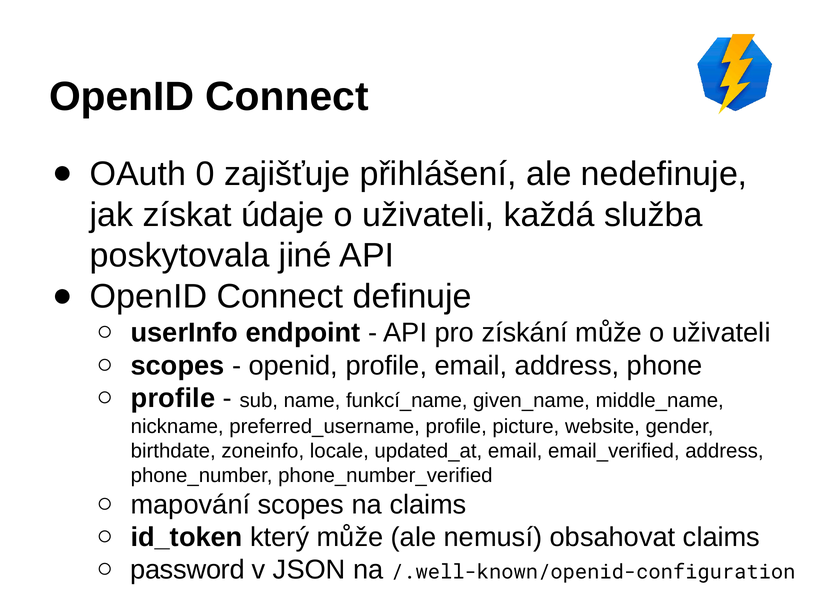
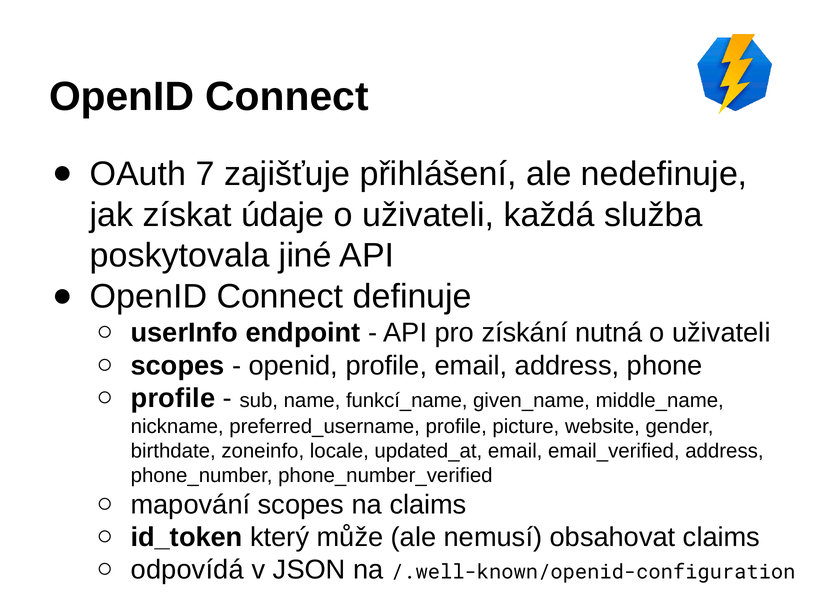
0: 0 -> 7 (205, 174)
získání může: může -> nutná (609, 333)
password: password -> odpovídá (187, 570)
